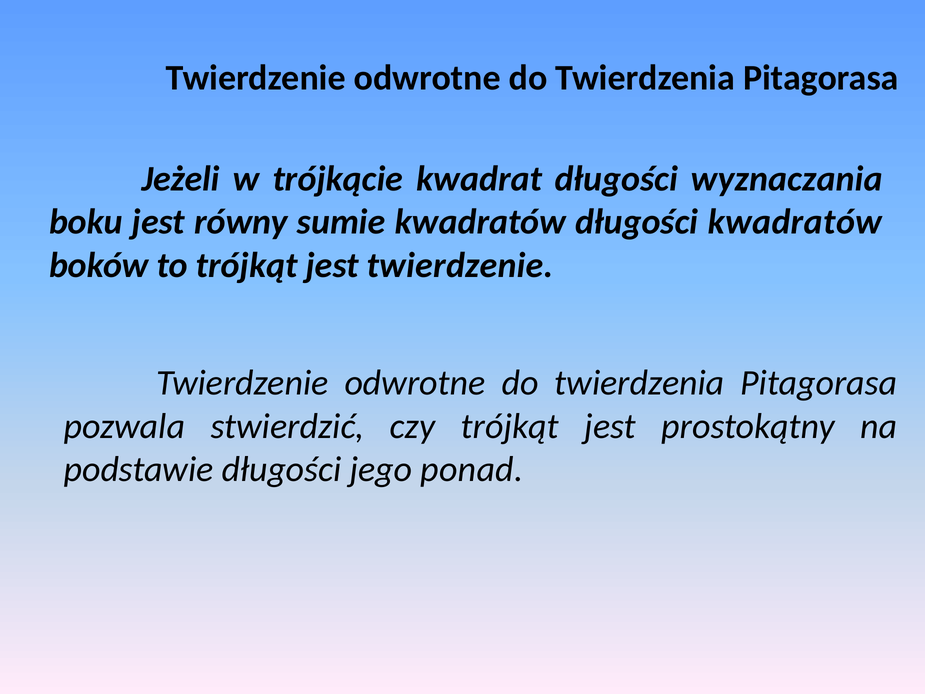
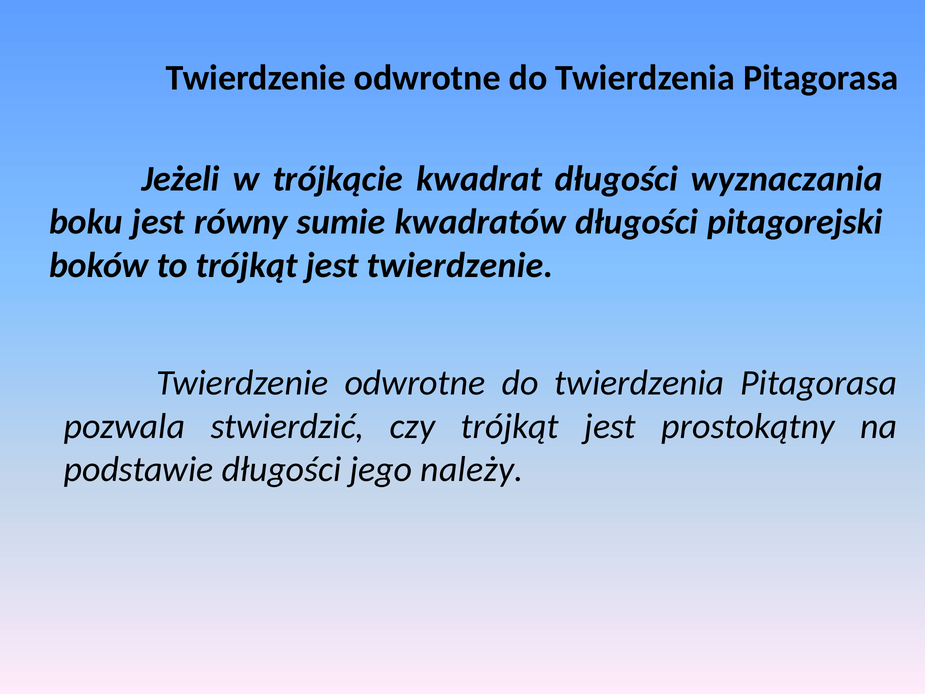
długości kwadratów: kwadratów -> pitagorejski (795, 222)
ponad: ponad -> należy (472, 469)
